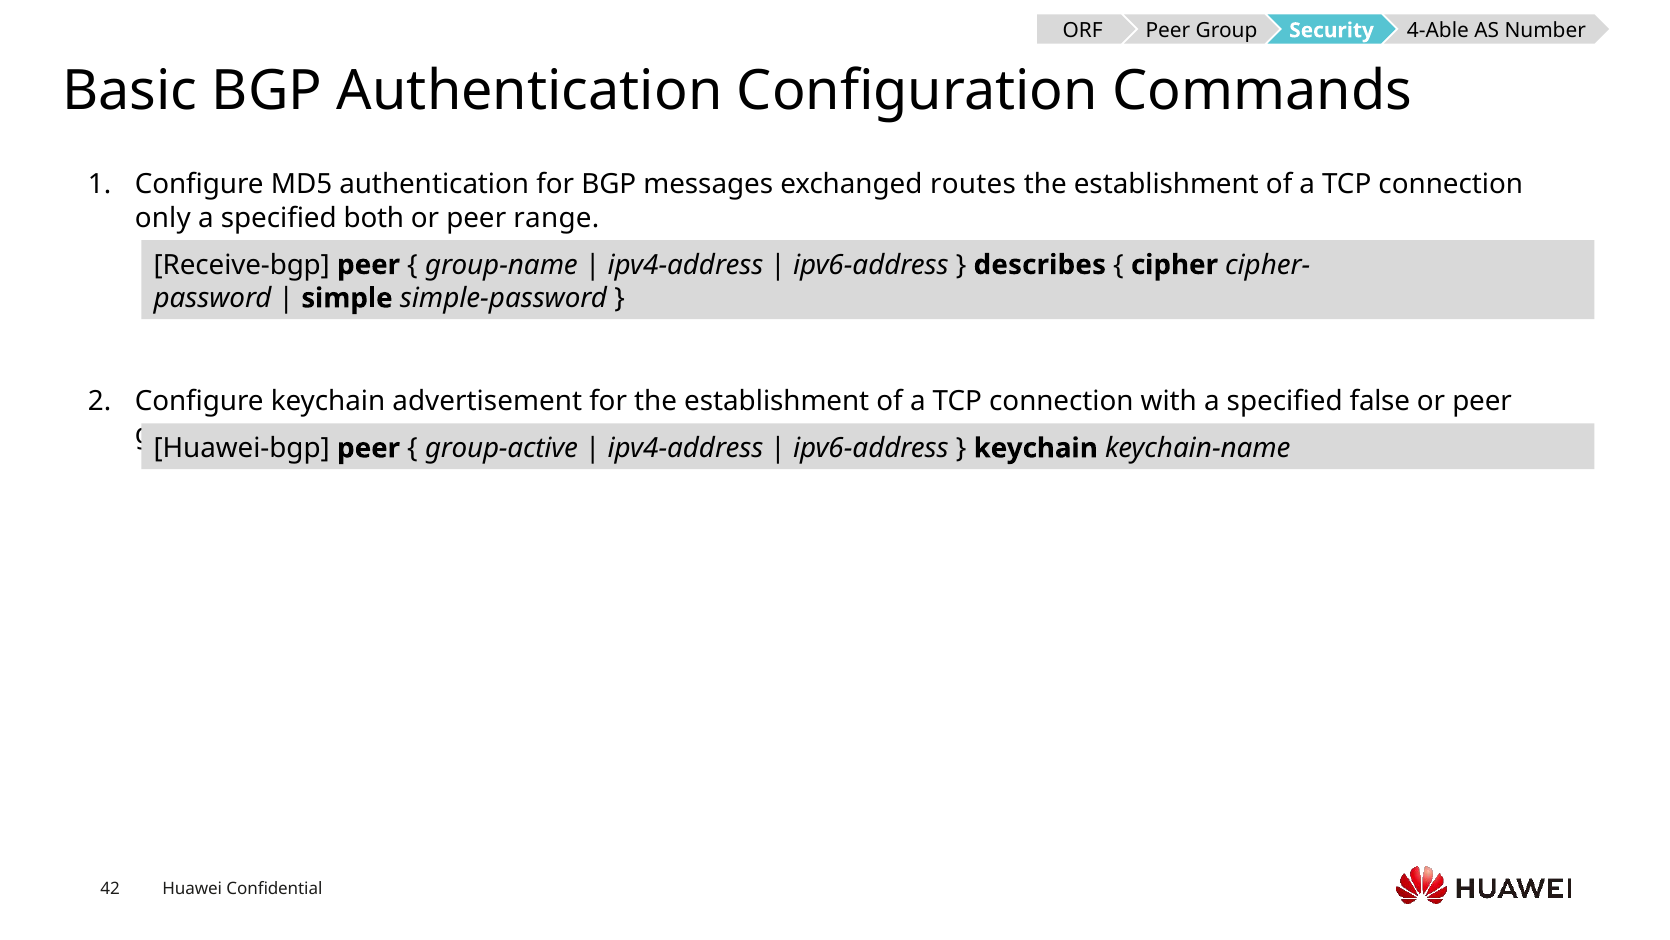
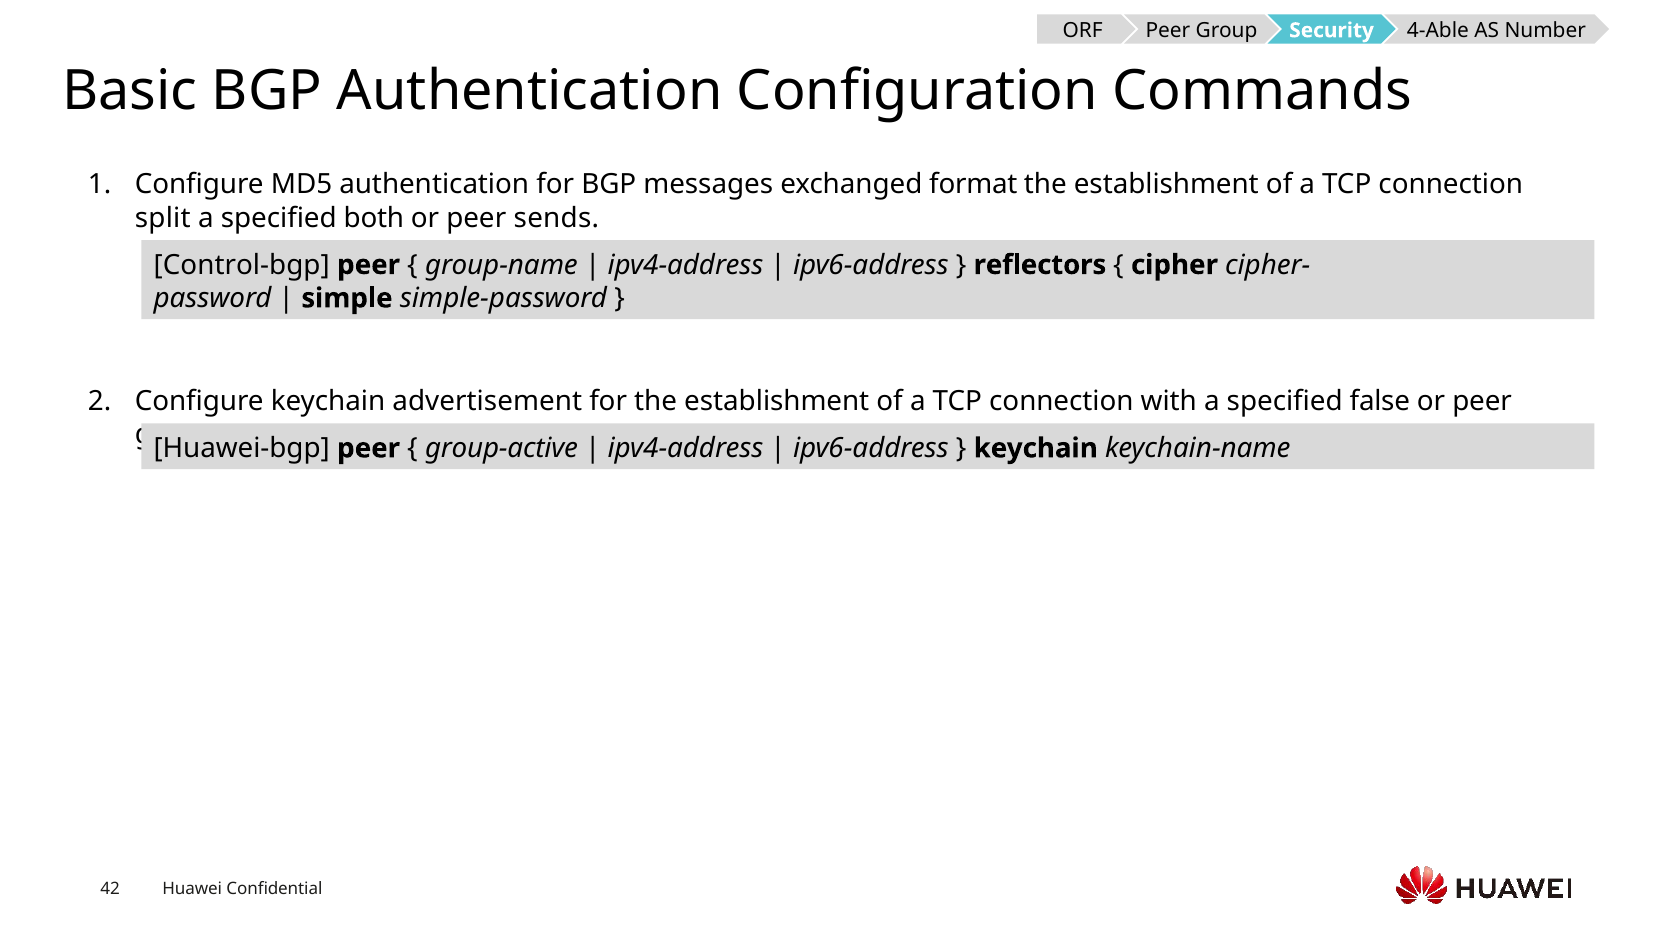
routes: routes -> format (973, 184)
only: only -> split (163, 218)
range: range -> sends (556, 218)
Receive-bgp: Receive-bgp -> Control-bgp (242, 265)
describes: describes -> reflectors (1040, 265)
